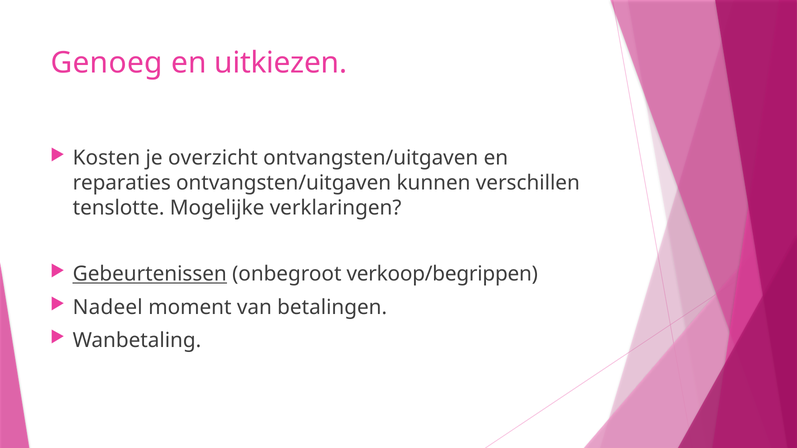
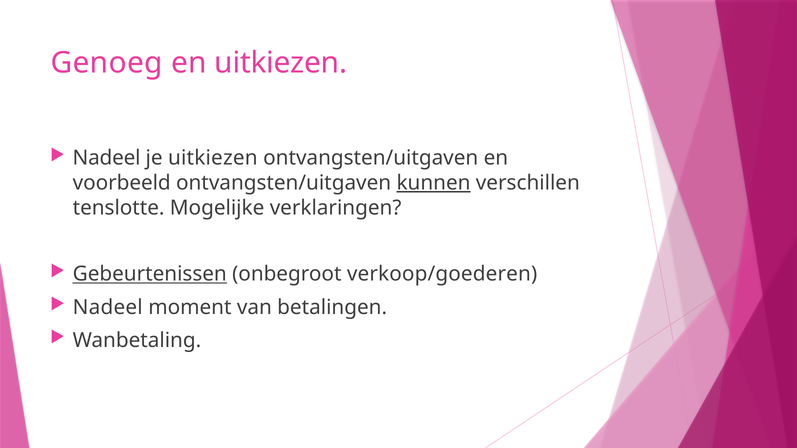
Kosten: Kosten -> Nadeel (107, 158)
je overzicht: overzicht -> uitkiezen (213, 158)
reparaties: reparaties -> voorbeeld (122, 183)
kunnen underline: none -> present (434, 183)
verkoop/begrippen: verkoop/begrippen -> verkoop/goederen (442, 274)
